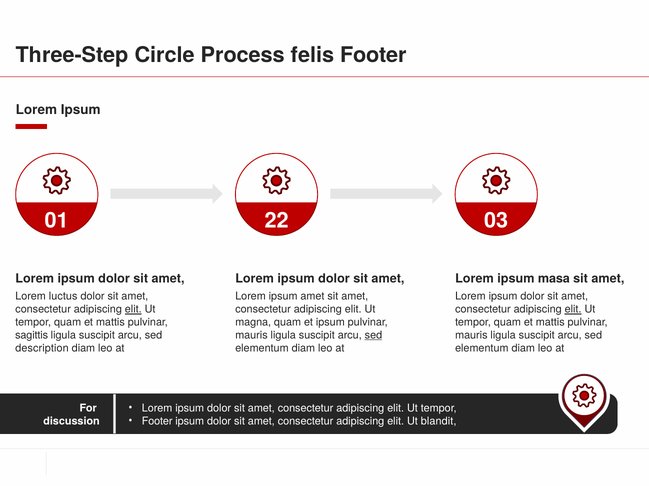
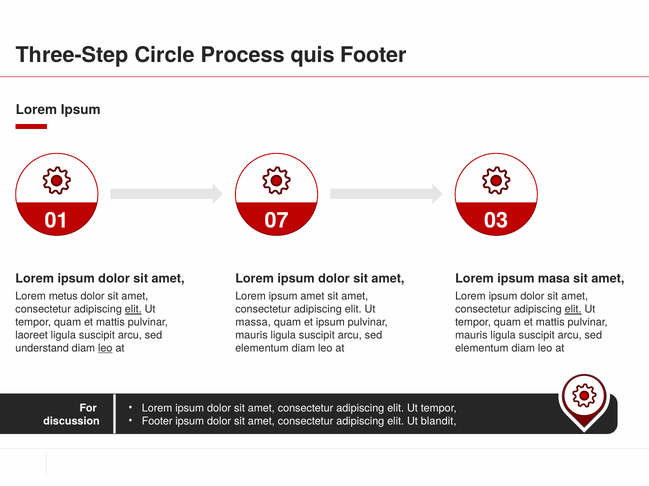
felis: felis -> quis (313, 55)
22: 22 -> 07 (277, 221)
luctus: luctus -> metus (63, 297)
magna: magna -> massa (253, 323)
sagittis: sagittis -> laoreet (32, 336)
sed underline: present -> none (373, 336)
description: description -> understand (42, 349)
leo underline: none -> present (105, 349)
